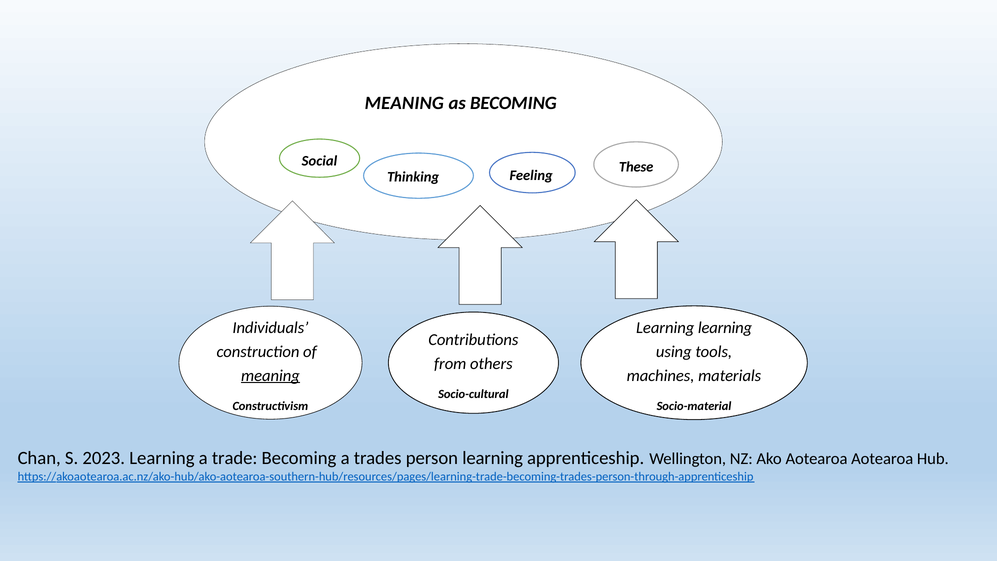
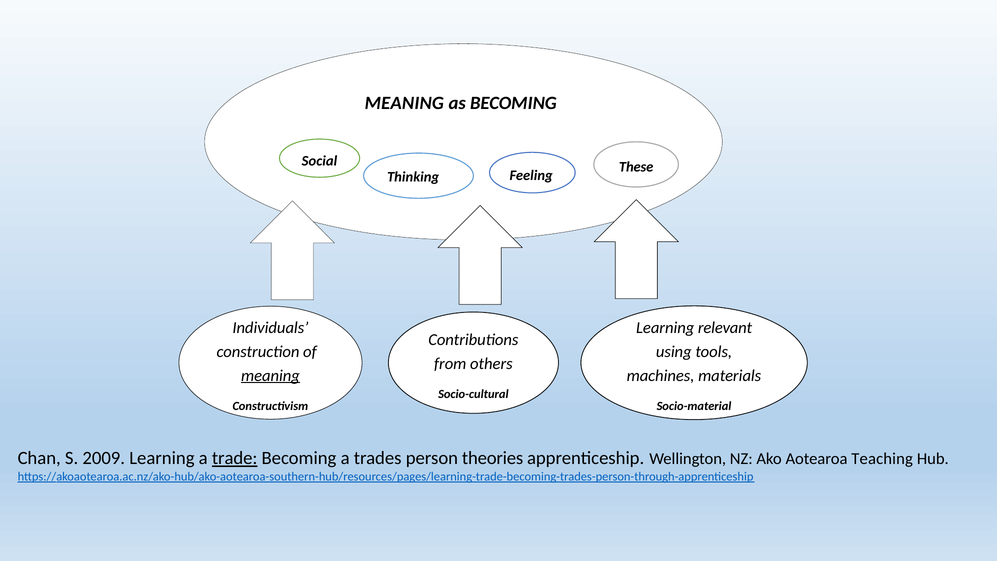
Learning learning: learning -> relevant (725, 328)
2023: 2023 -> 2009 (104, 458)
trade underline: none -> present (235, 458)
person learning: learning -> theories (493, 458)
Aotearoa Aotearoa: Aotearoa -> Teaching (882, 459)
